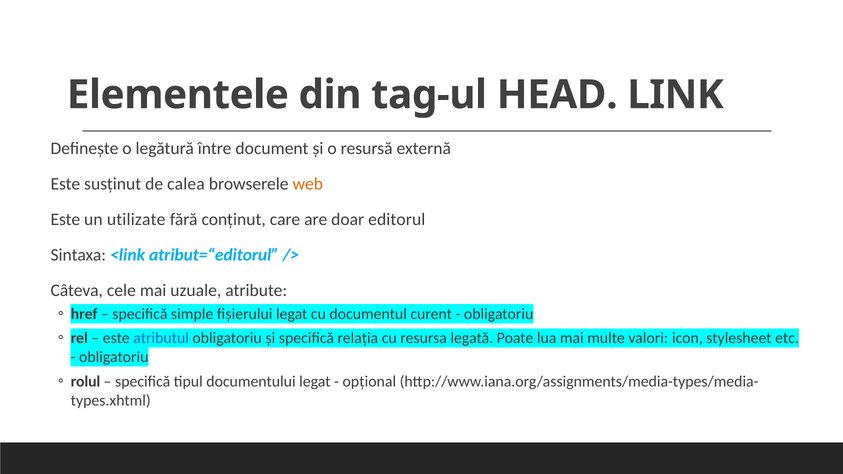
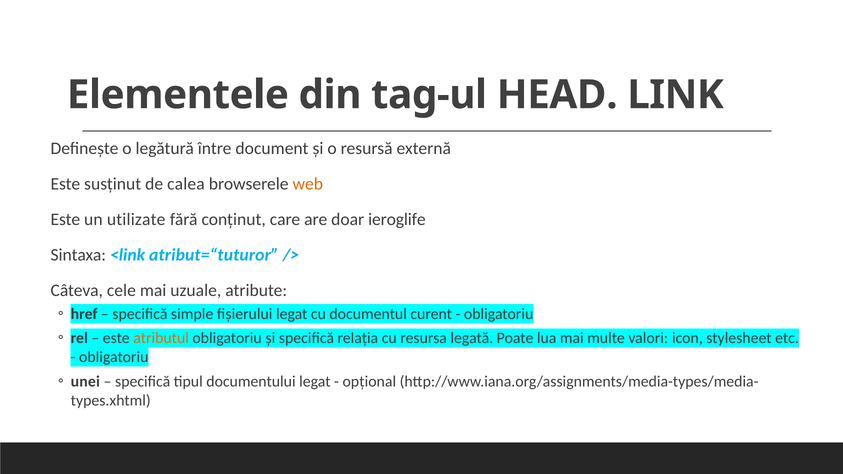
editorul: editorul -> ieroglife (397, 220)
atribut=“editorul: atribut=“editorul -> atribut=“tuturor (214, 255)
atributul colour: blue -> orange (161, 338)
rolul: rolul -> unei (85, 382)
